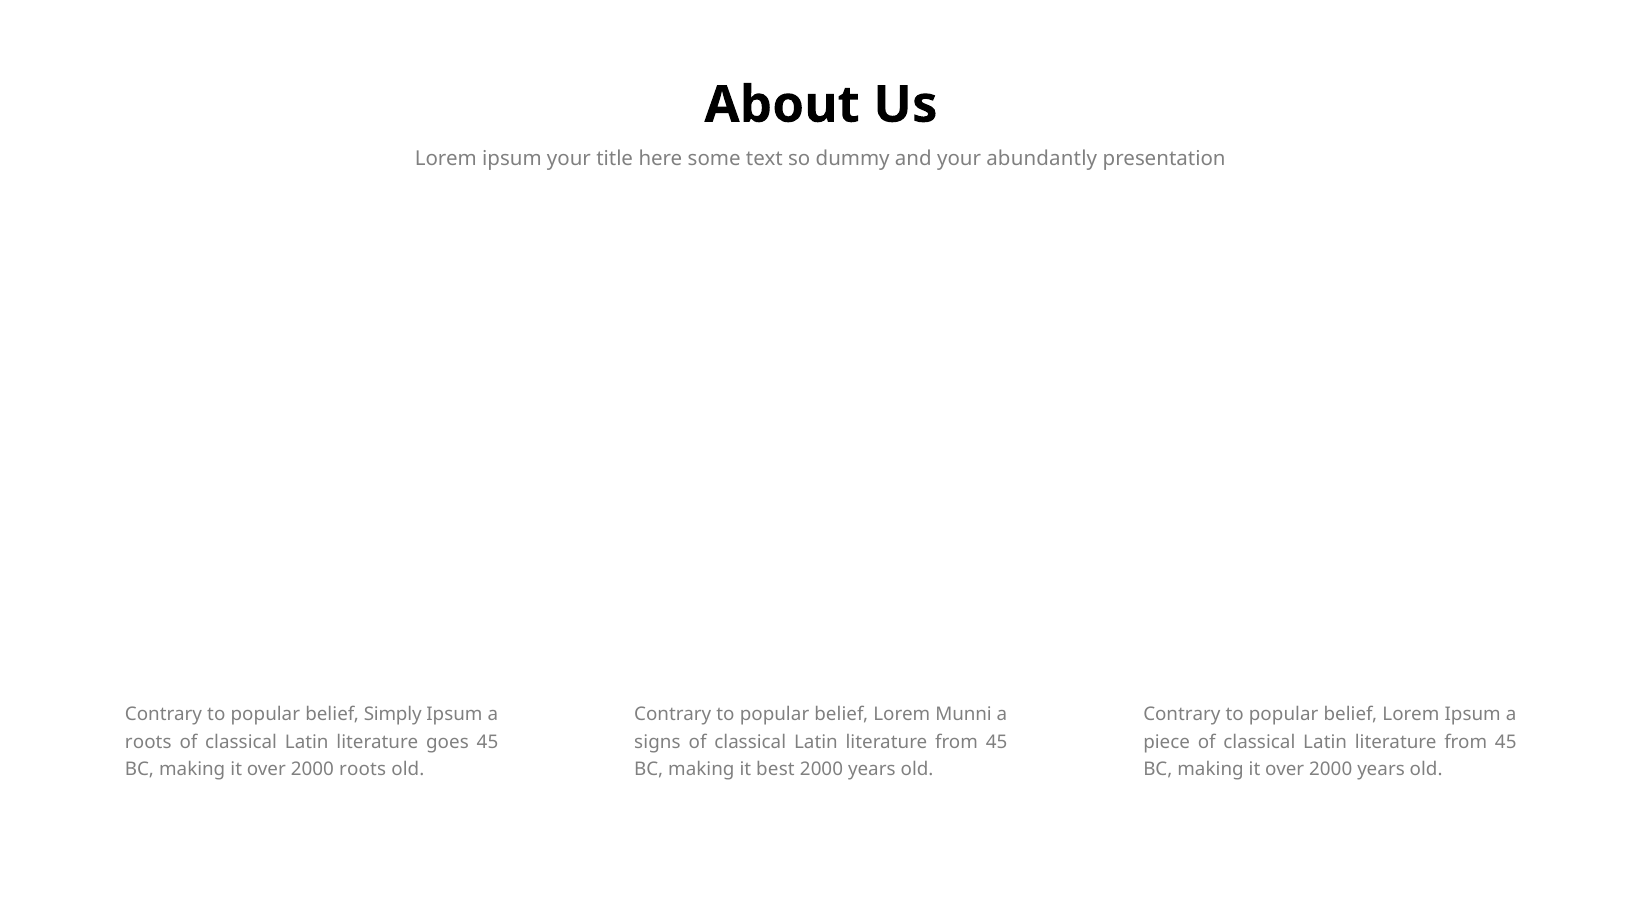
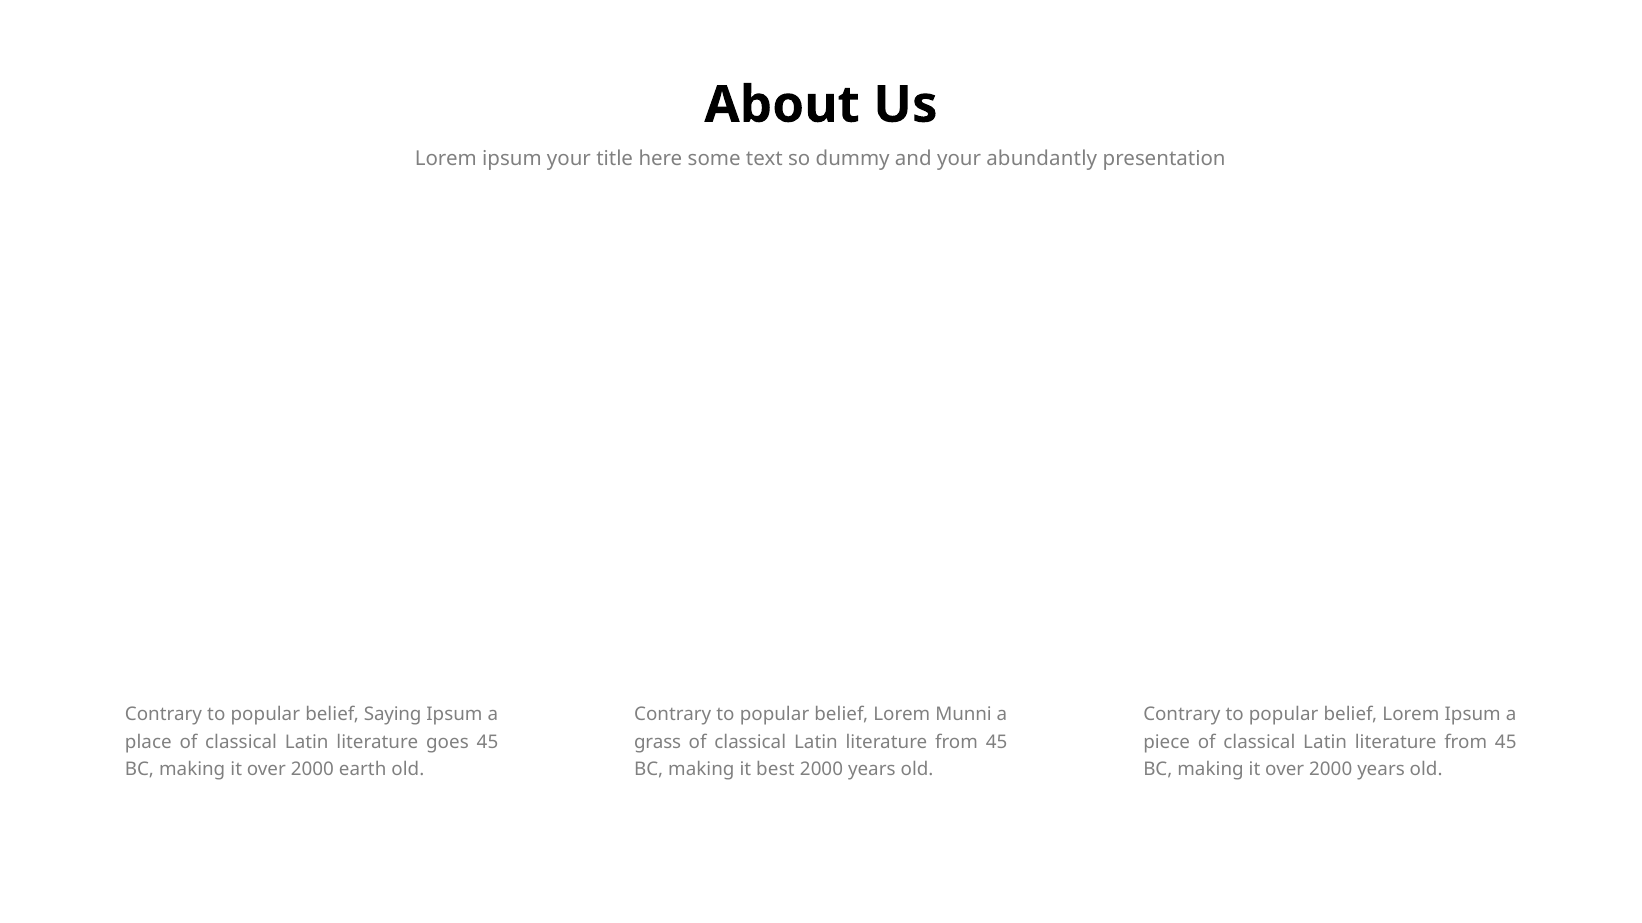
Simply: Simply -> Saying (393, 715)
roots: roots -> place (148, 742)
signs: signs -> grass (658, 742)
2000 roots: roots -> earth (363, 770)
